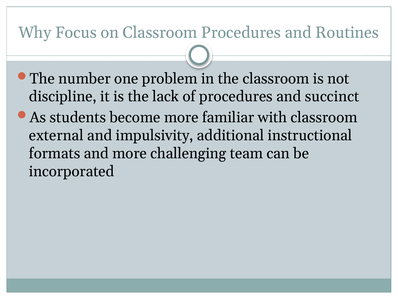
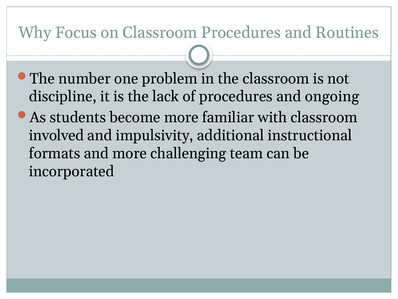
succinct: succinct -> ongoing (332, 96)
external: external -> involved (56, 135)
